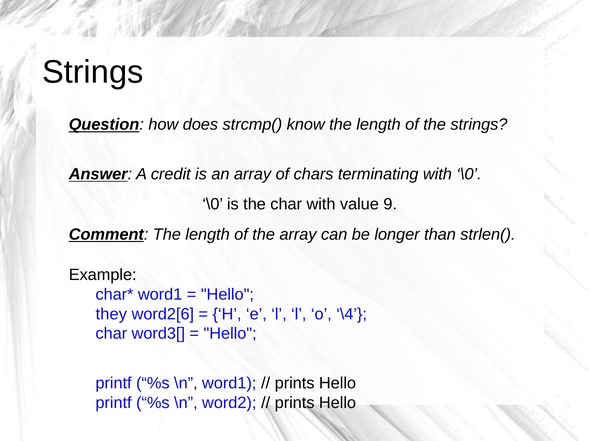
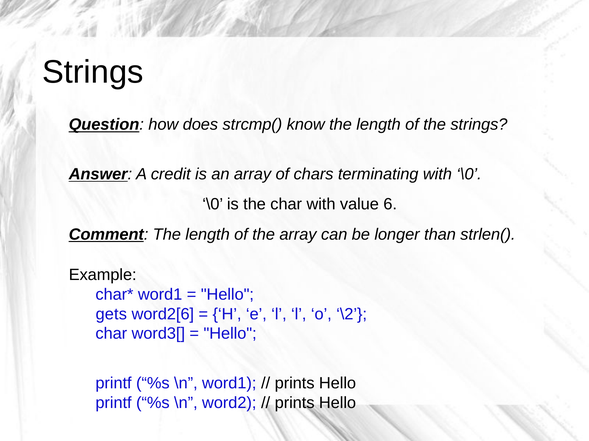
9: 9 -> 6 (390, 205)
they: they -> gets (111, 314)
\4: \4 -> \2 (352, 314)
